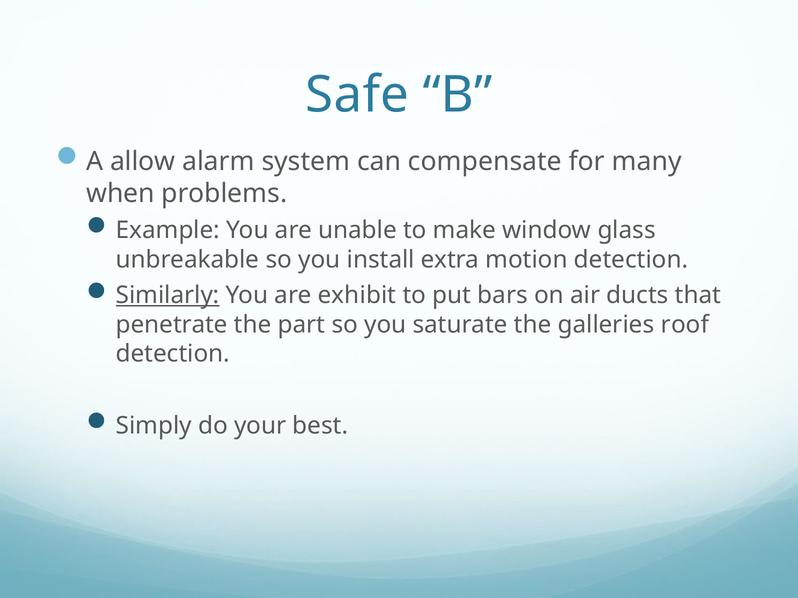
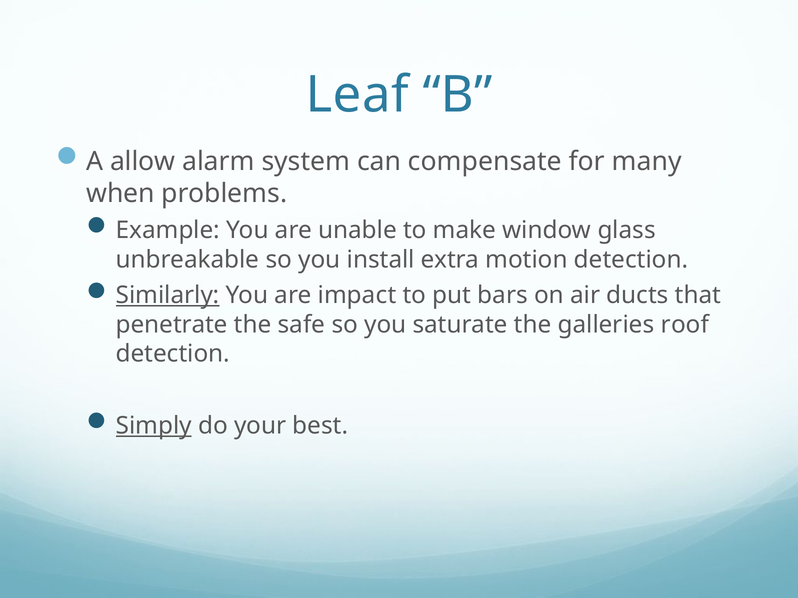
Safe: Safe -> Leaf (357, 95)
exhibit: exhibit -> impact (357, 296)
part: part -> safe (302, 325)
Simply underline: none -> present (154, 426)
